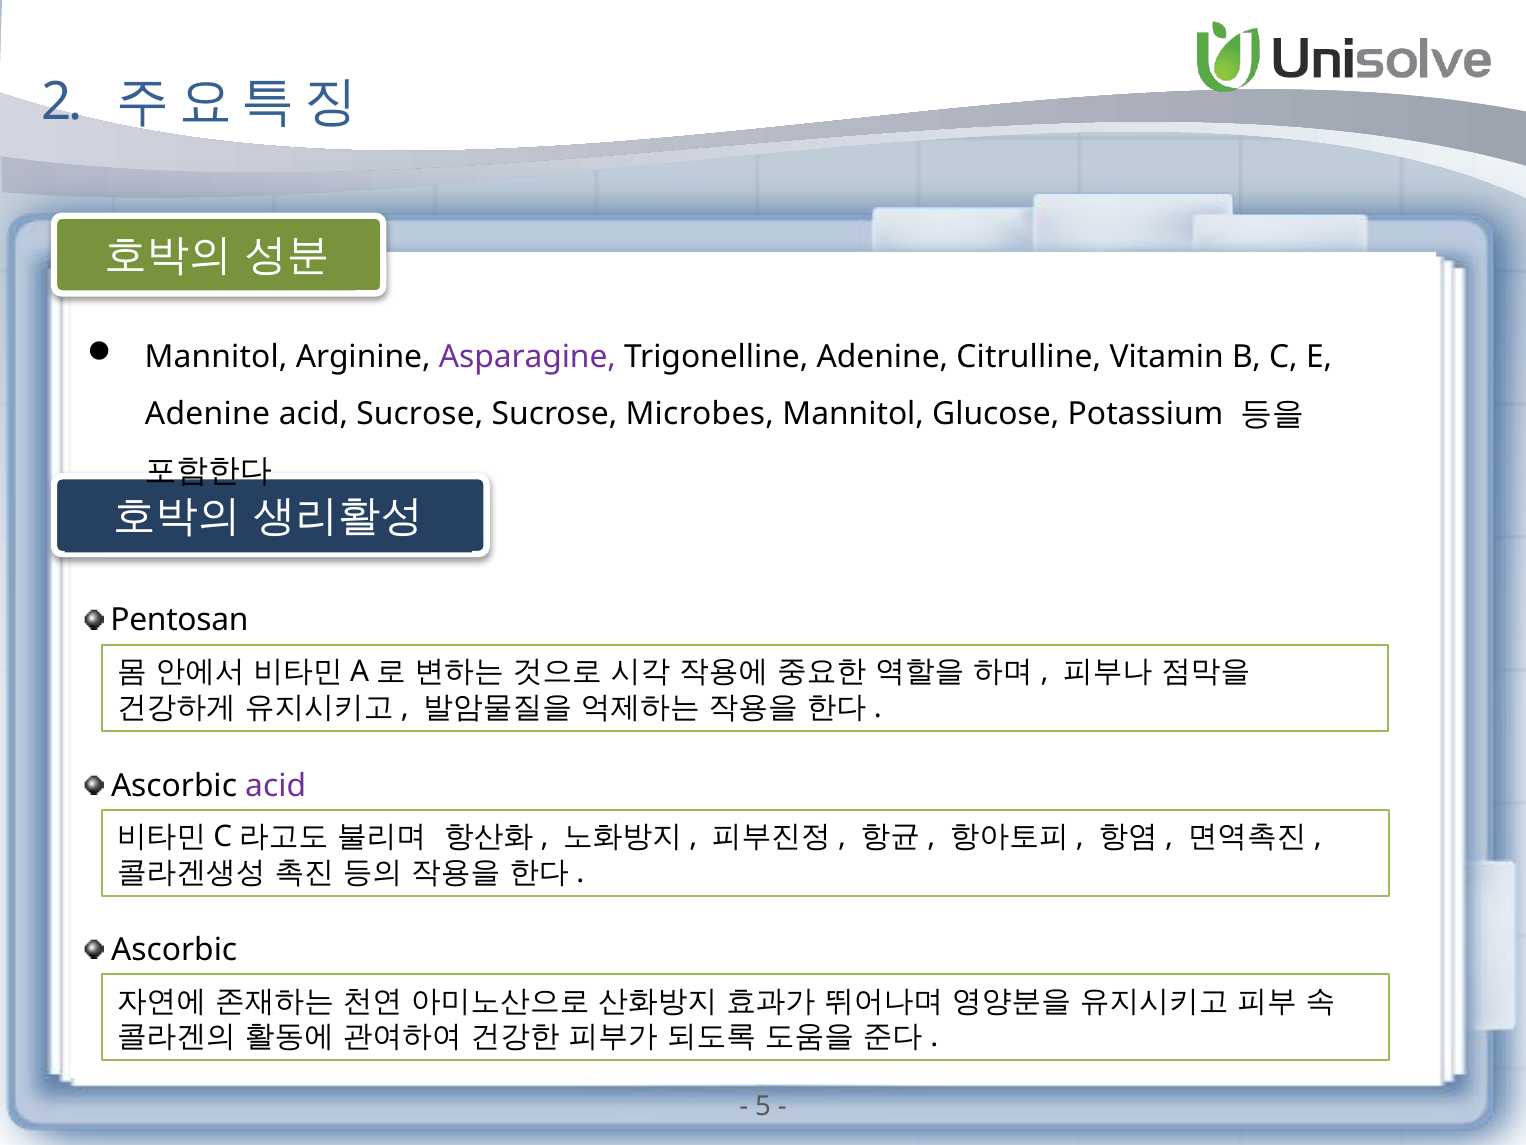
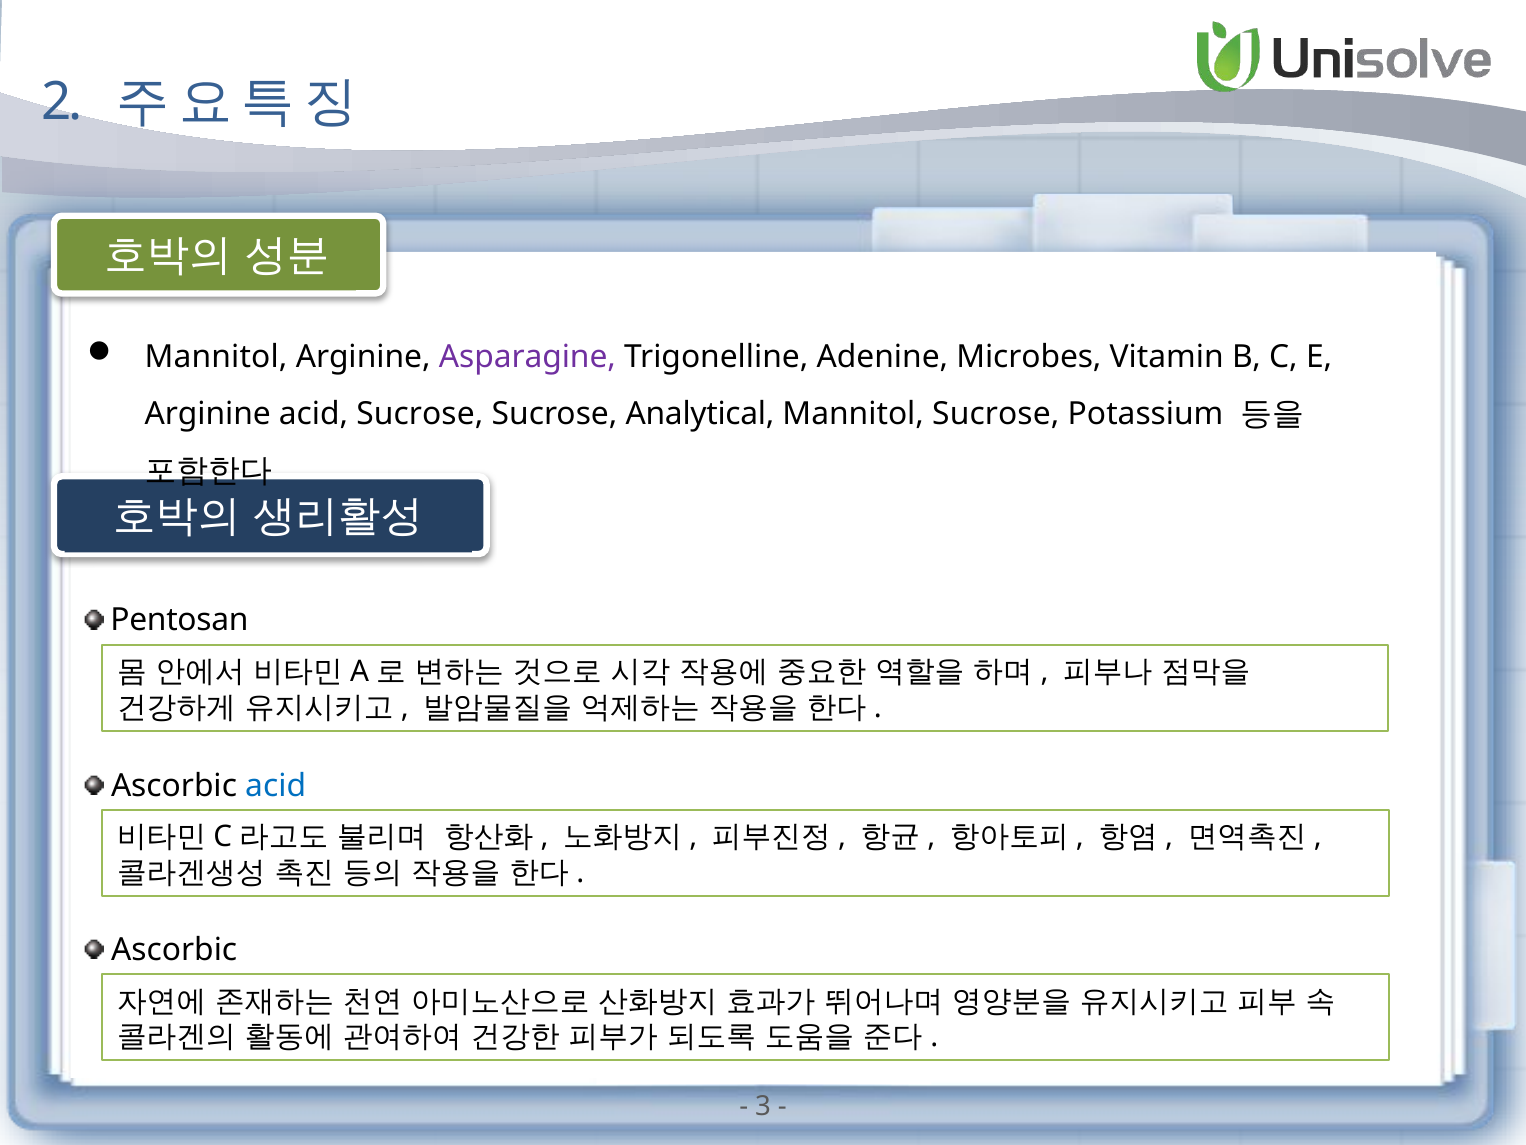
Citrulline: Citrulline -> Microbes (1029, 357)
Adenine: Adenine -> Arginine (208, 414)
Microbes: Microbes -> Analytical (700, 414)
Mannitol Glucose: Glucose -> Sucrose (996, 414)
acid colour: purple -> blue (276, 785)
5: 5 -> 3 (763, 1106)
